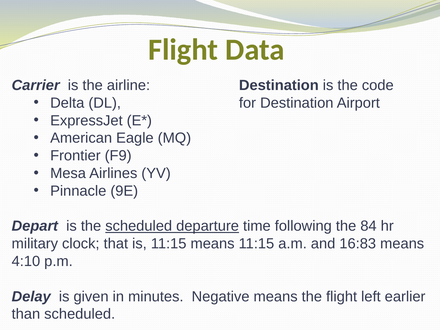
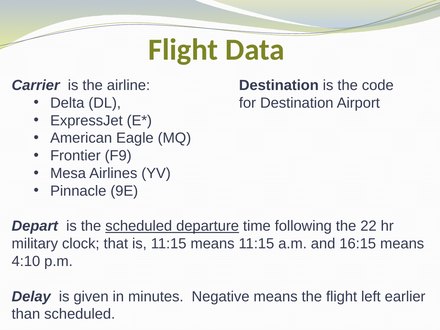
84: 84 -> 22 (368, 226)
16:83: 16:83 -> 16:15 (358, 244)
